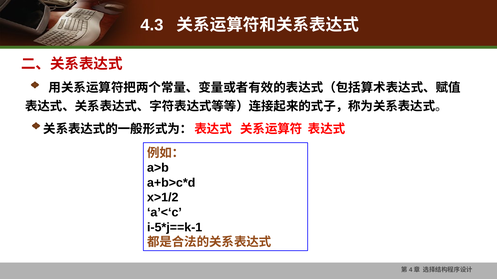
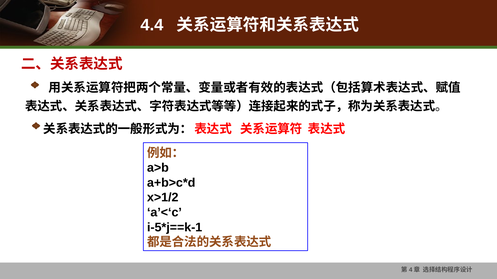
4.3: 4.3 -> 4.4 (152, 25)
